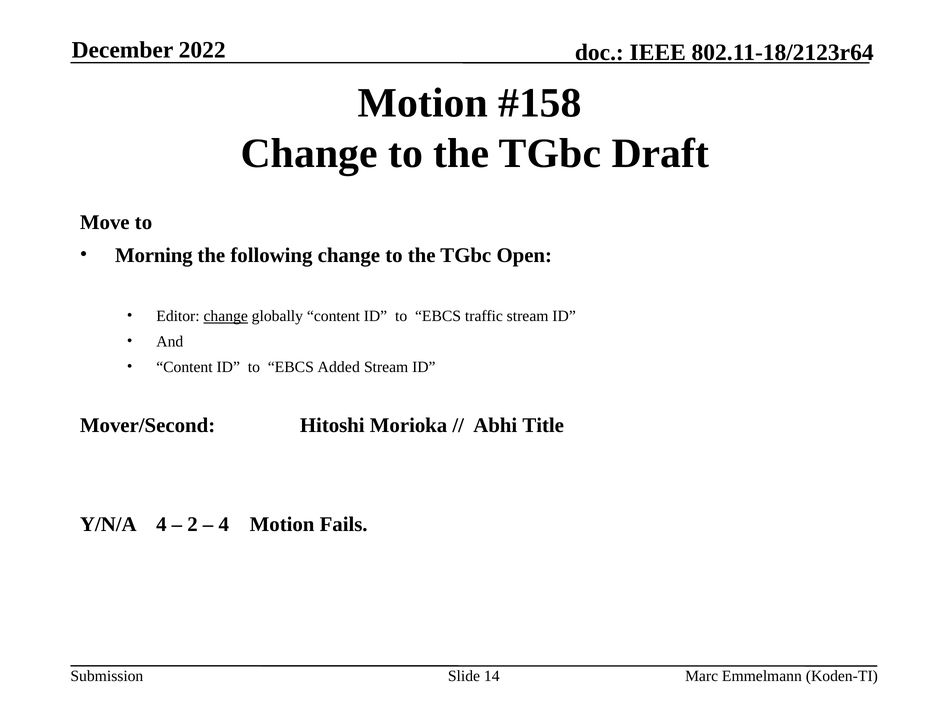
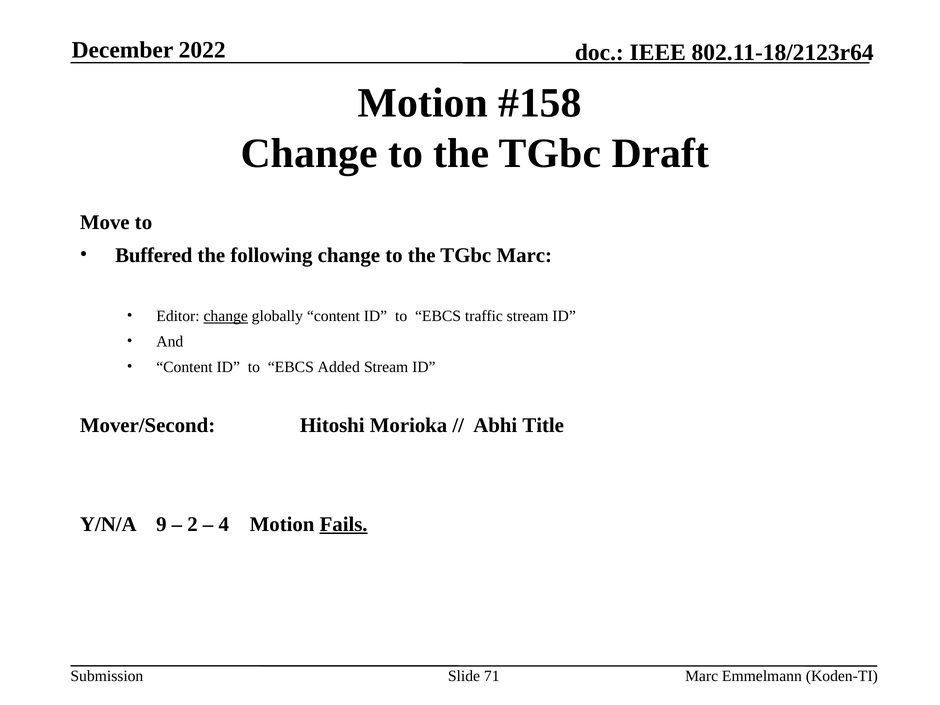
Morning: Morning -> Buffered (154, 255)
TGbc Open: Open -> Marc (524, 255)
Y/N/A 4: 4 -> 9 (161, 524)
Fails underline: none -> present (344, 524)
14: 14 -> 71 (492, 676)
